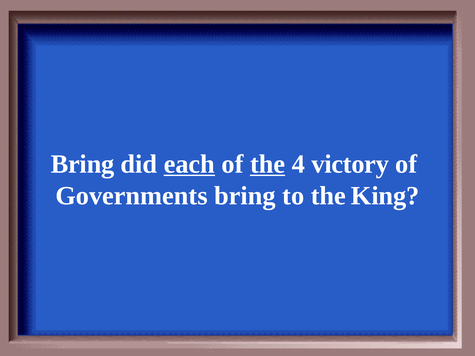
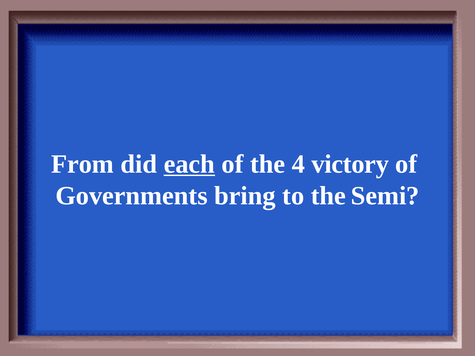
Bring: Bring -> From (82, 164)
the underline: present -> none (268, 164)
King: King -> Semi (385, 196)
